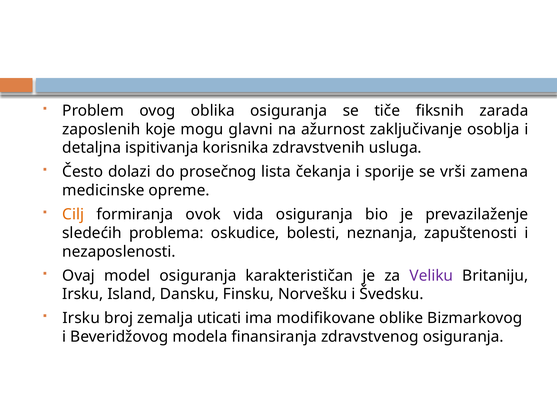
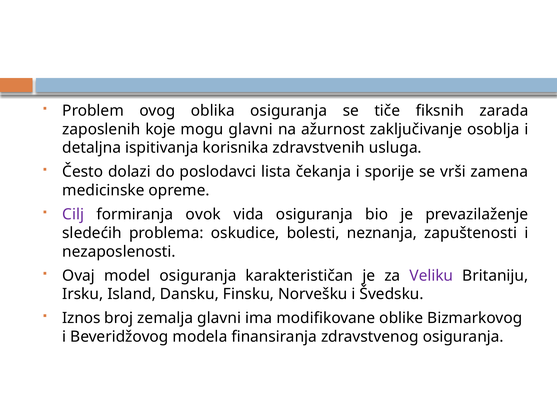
prosečnog: prosečnog -> poslodavci (218, 172)
Cilj colour: orange -> purple (73, 214)
Irsku: Irsku -> Iznos (81, 318)
zemalja uticati: uticati -> glavni (219, 318)
